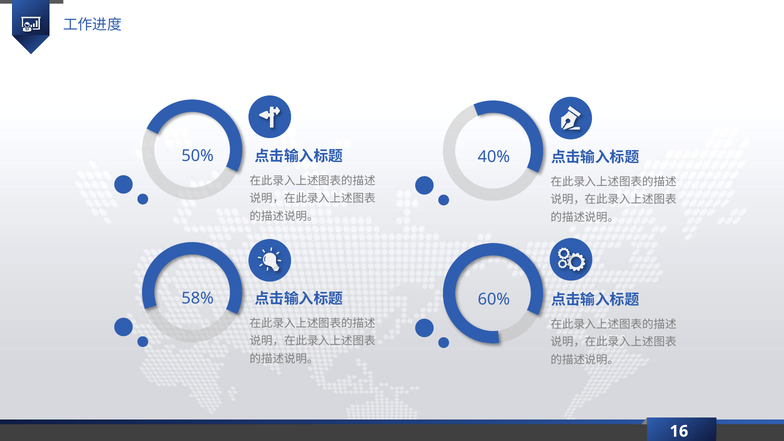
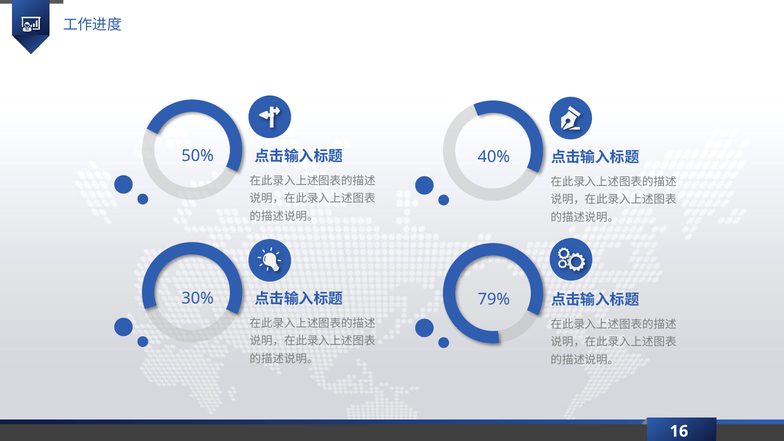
58%: 58% -> 30% (198, 298)
60%: 60% -> 79% (494, 299)
